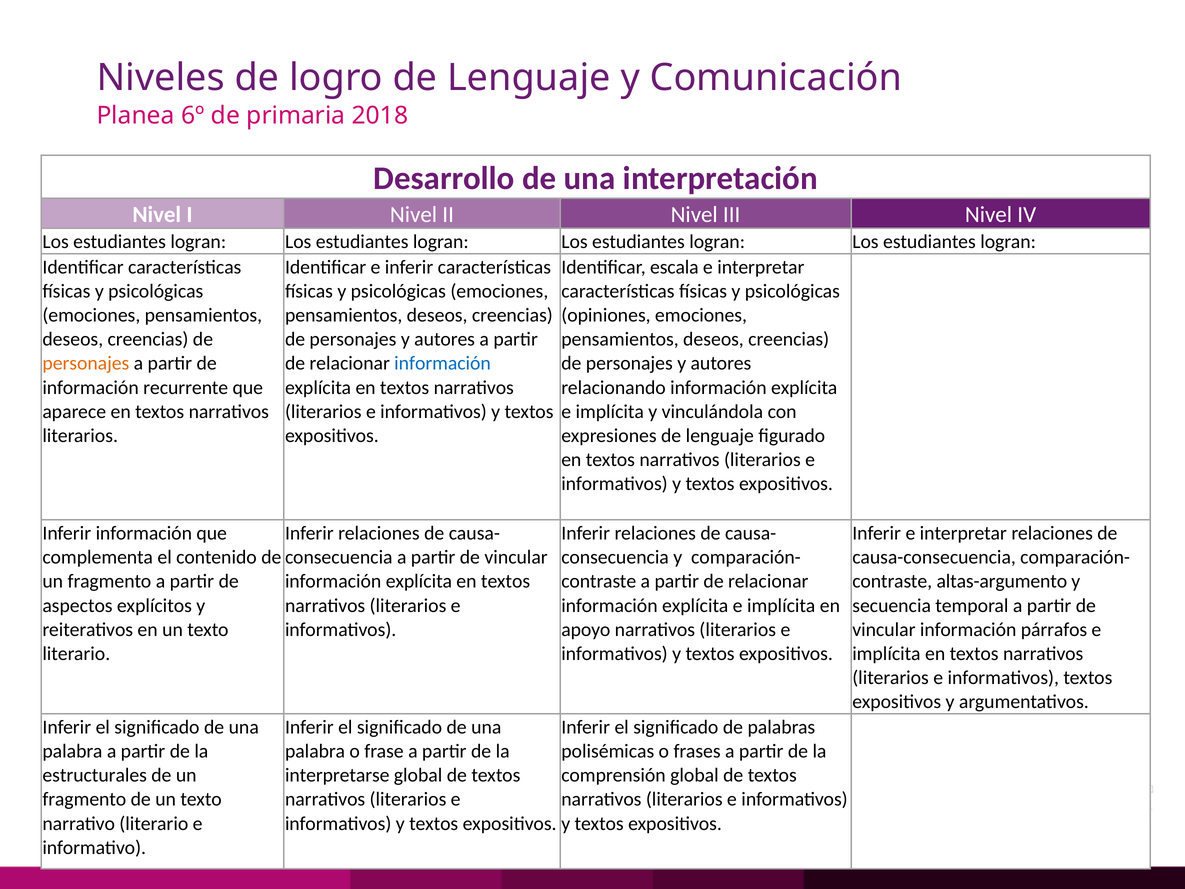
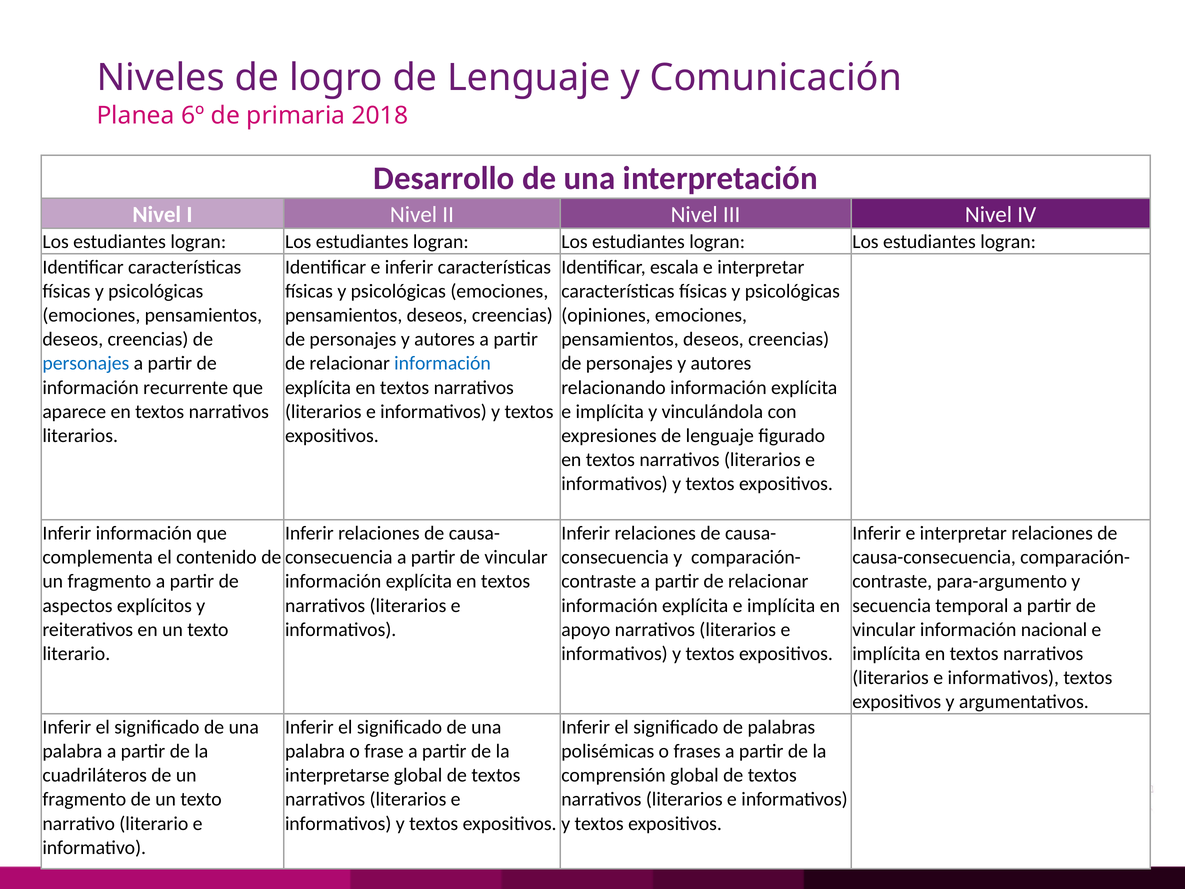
personajes colour: orange -> blue (86, 363)
altas-argumento: altas-argumento -> para-argumento (1002, 581)
párrafos: párrafos -> nacional (1054, 629)
estructurales: estructurales -> cuadriláteros (95, 775)
